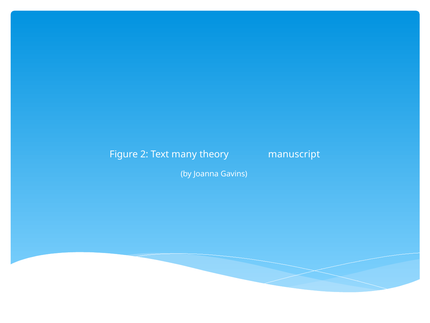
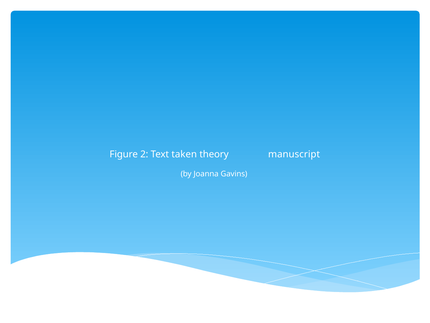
many: many -> taken (184, 154)
